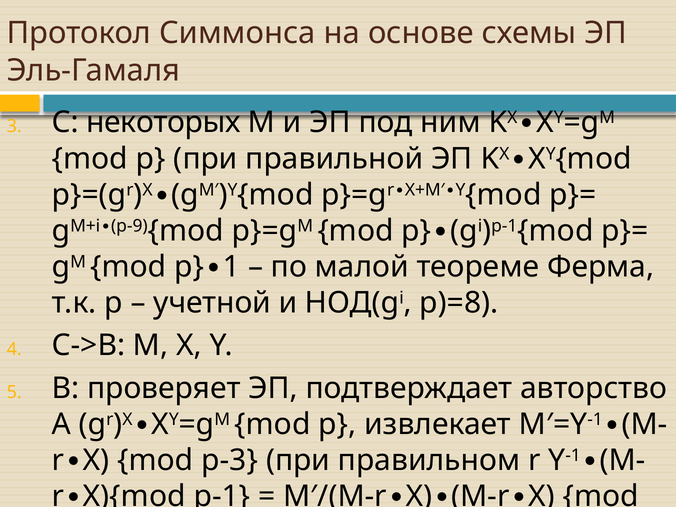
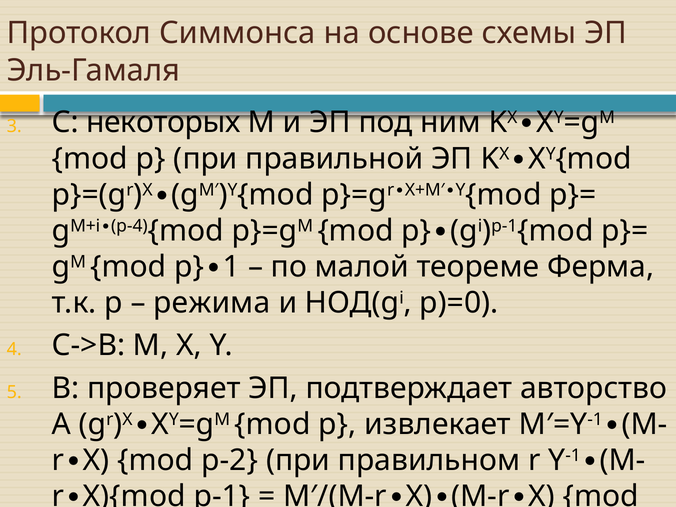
p-9: p-9 -> p-4 (129, 226)
учетной: учетной -> режима (212, 303)
p)=8: p)=8 -> p)=0 (459, 303)
p-3: p-3 -> p-2 (230, 460)
